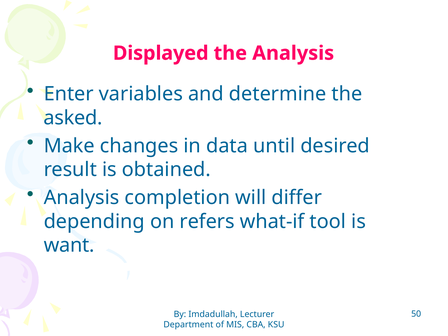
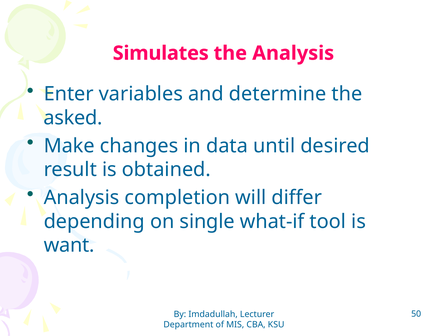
Displayed: Displayed -> Simulates (161, 53)
refers: refers -> single (207, 221)
